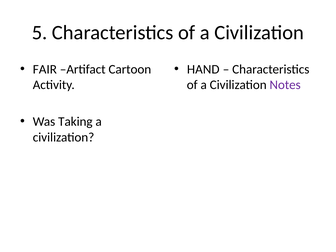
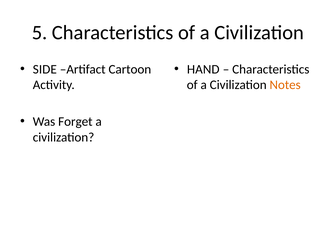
FAIR: FAIR -> SIDE (45, 69)
Notes colour: purple -> orange (285, 85)
Taking: Taking -> Forget (75, 122)
